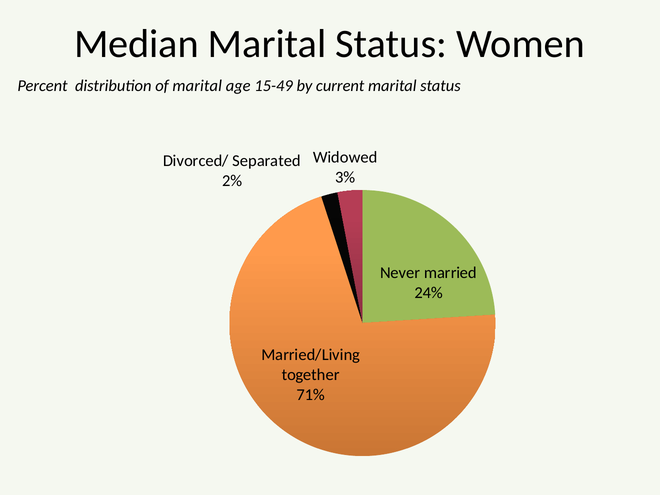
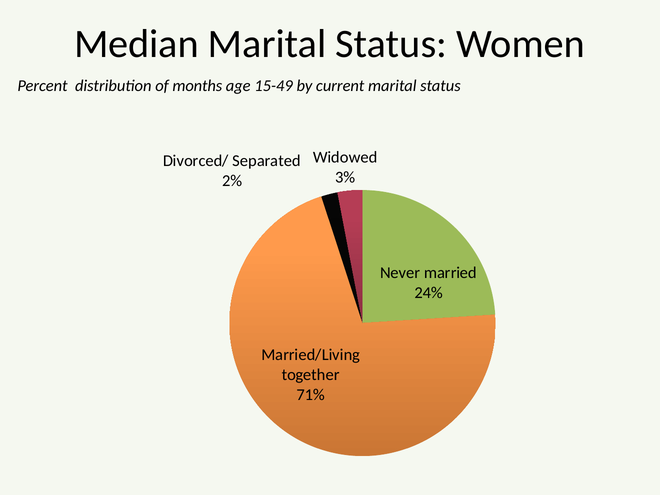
of marital: marital -> months (197, 86)
